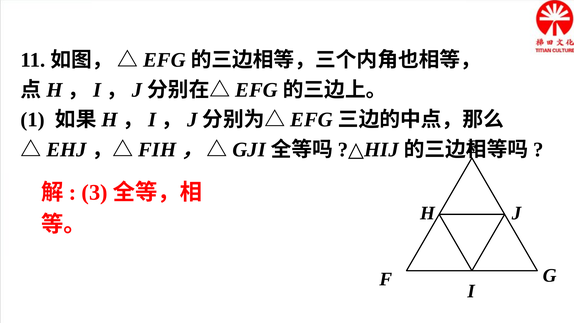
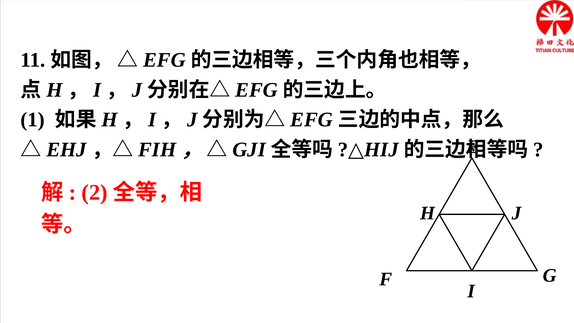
3: 3 -> 2 (95, 192)
